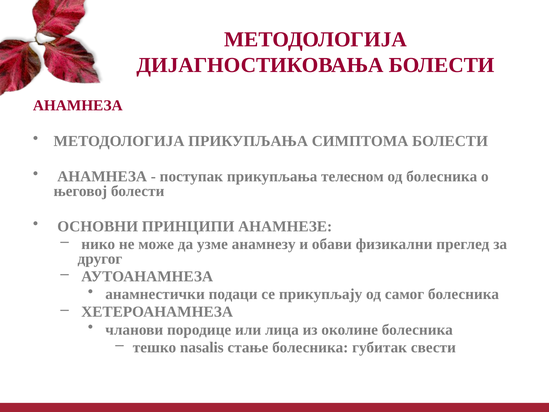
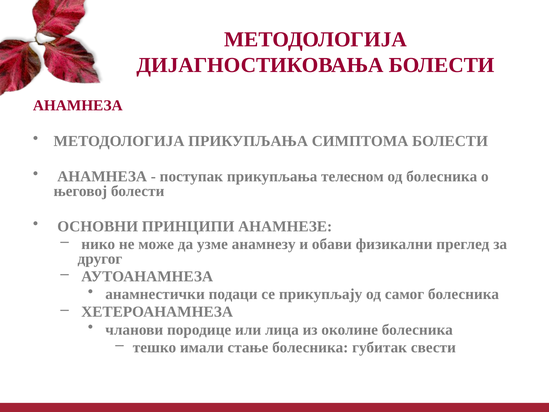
nasalis: nasalis -> имали (202, 347)
